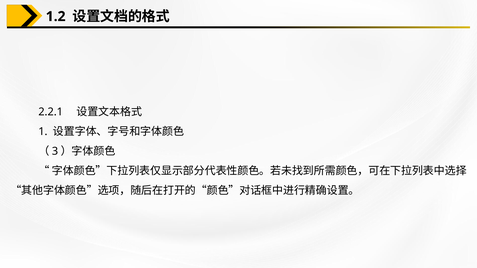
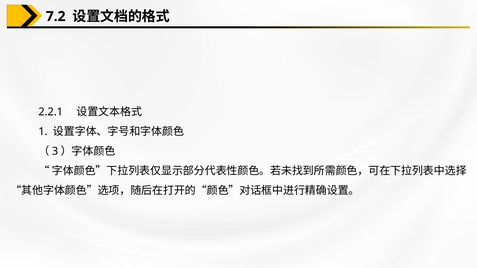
1.2: 1.2 -> 7.2 (56, 16)
